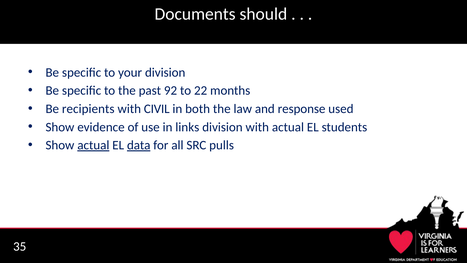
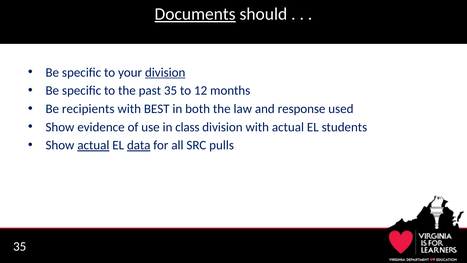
Documents underline: none -> present (195, 14)
division underline: none -> present (165, 72)
past 92: 92 -> 35 (171, 91)
22: 22 -> 12 (201, 91)
CIVIL: CIVIL -> BEST (157, 109)
links: links -> class (187, 127)
